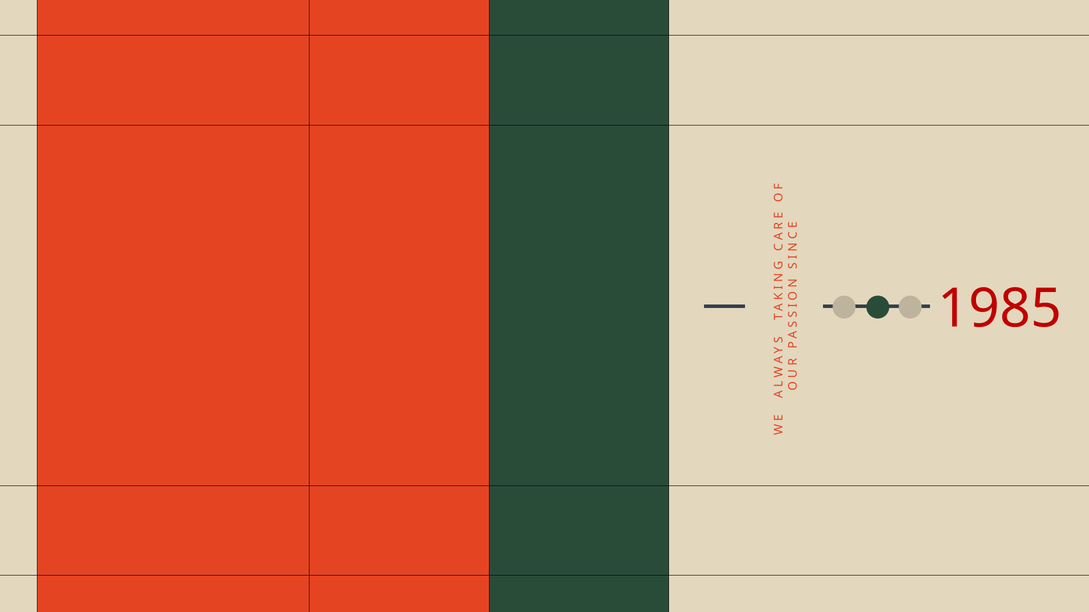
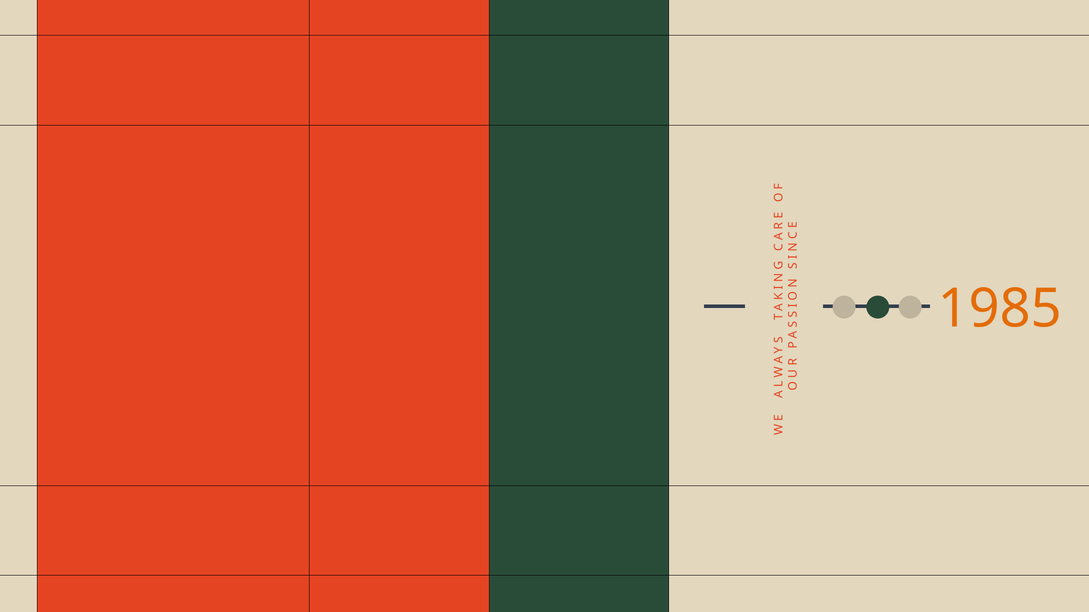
1985 colour: red -> orange (1000, 309)
